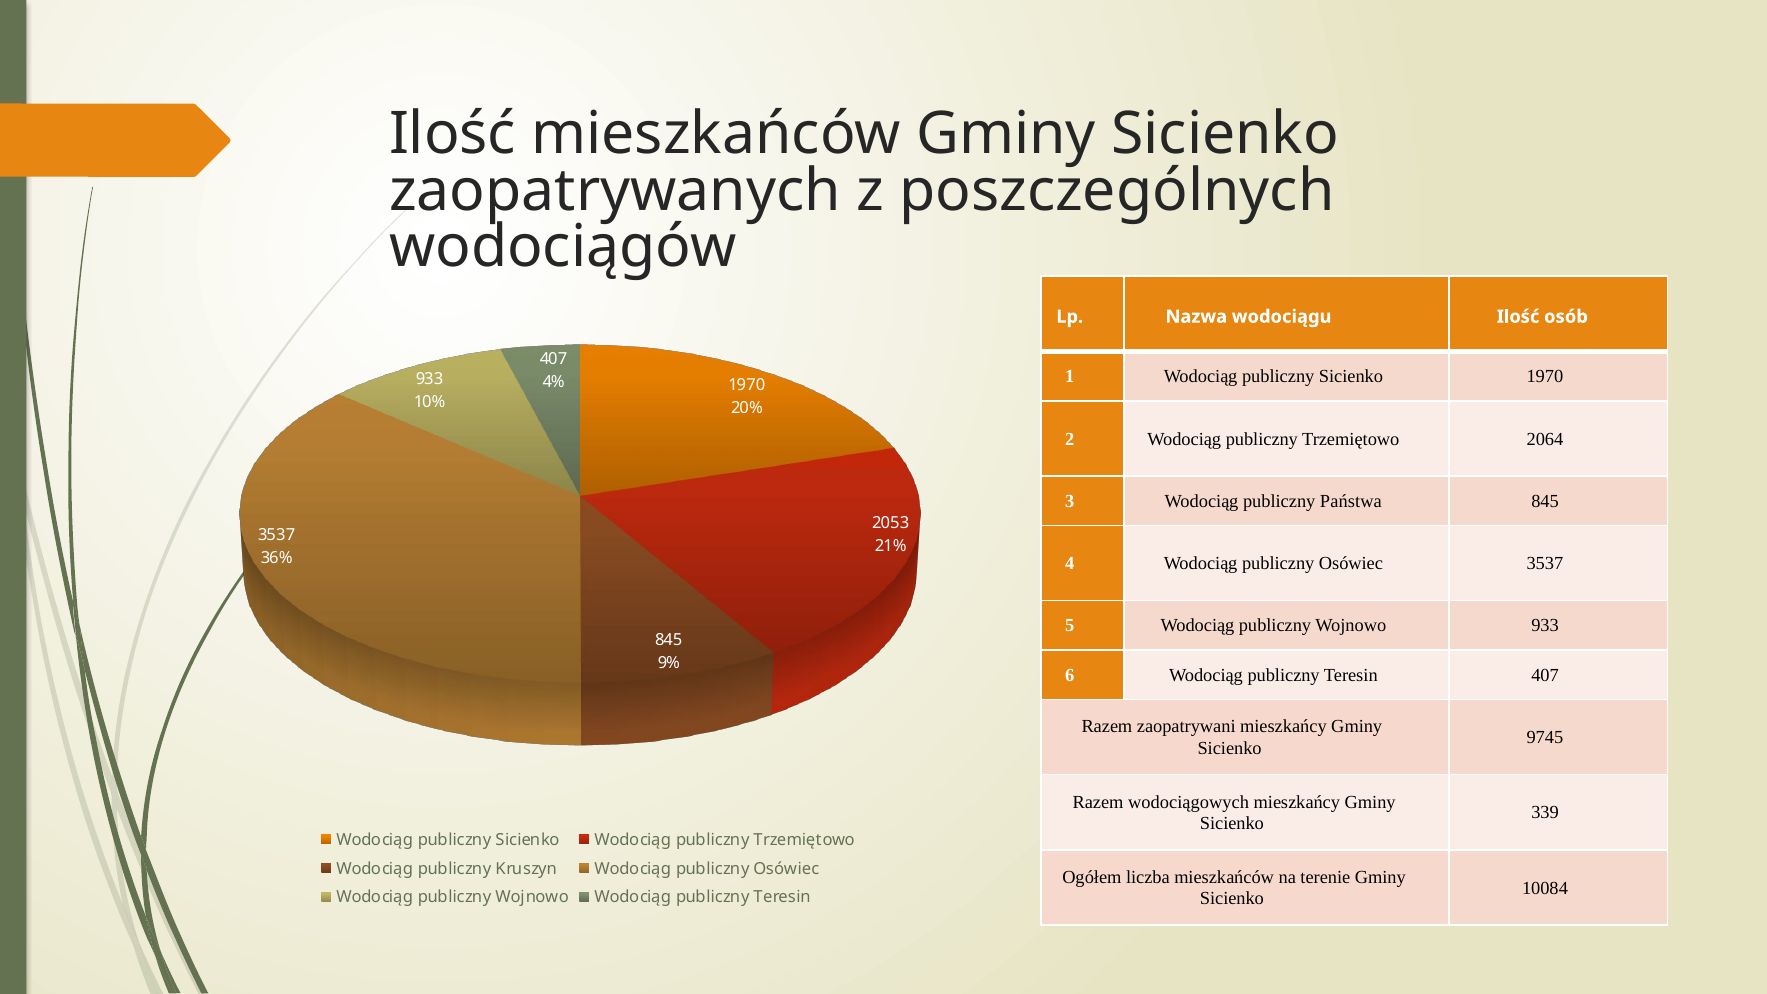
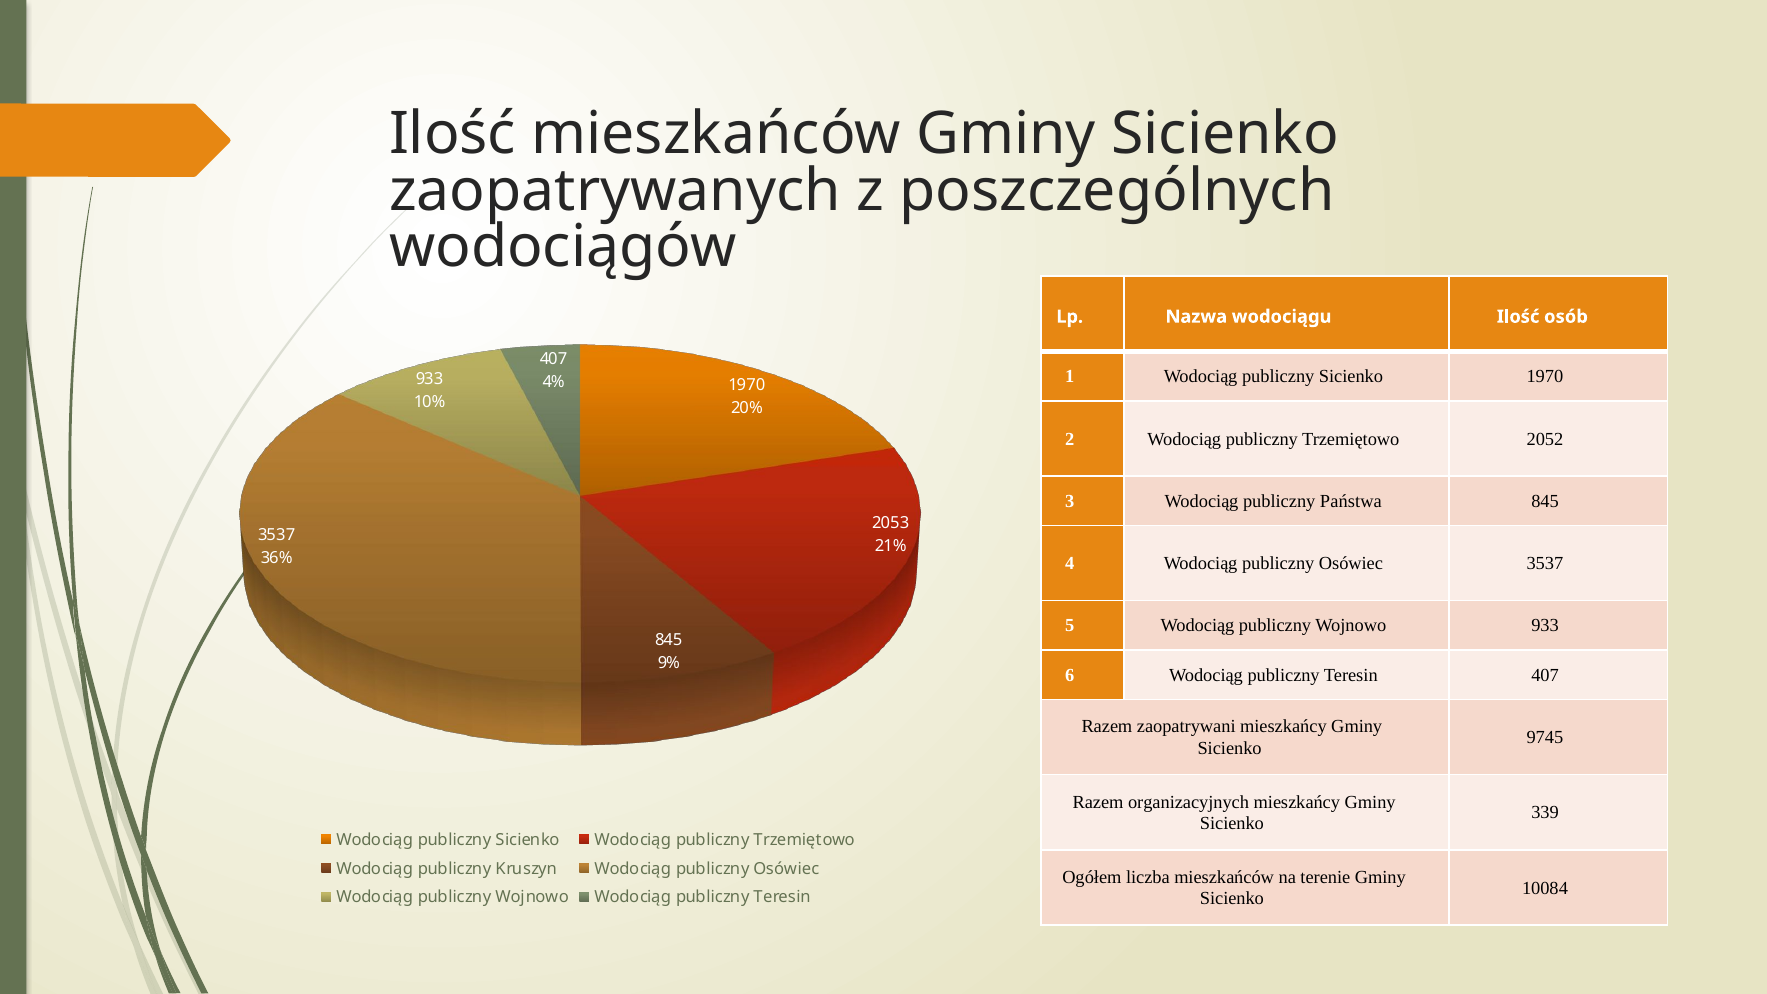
2064: 2064 -> 2052 (1545, 439)
wodociągowych: wodociągowych -> organizacyjnych (1189, 802)
